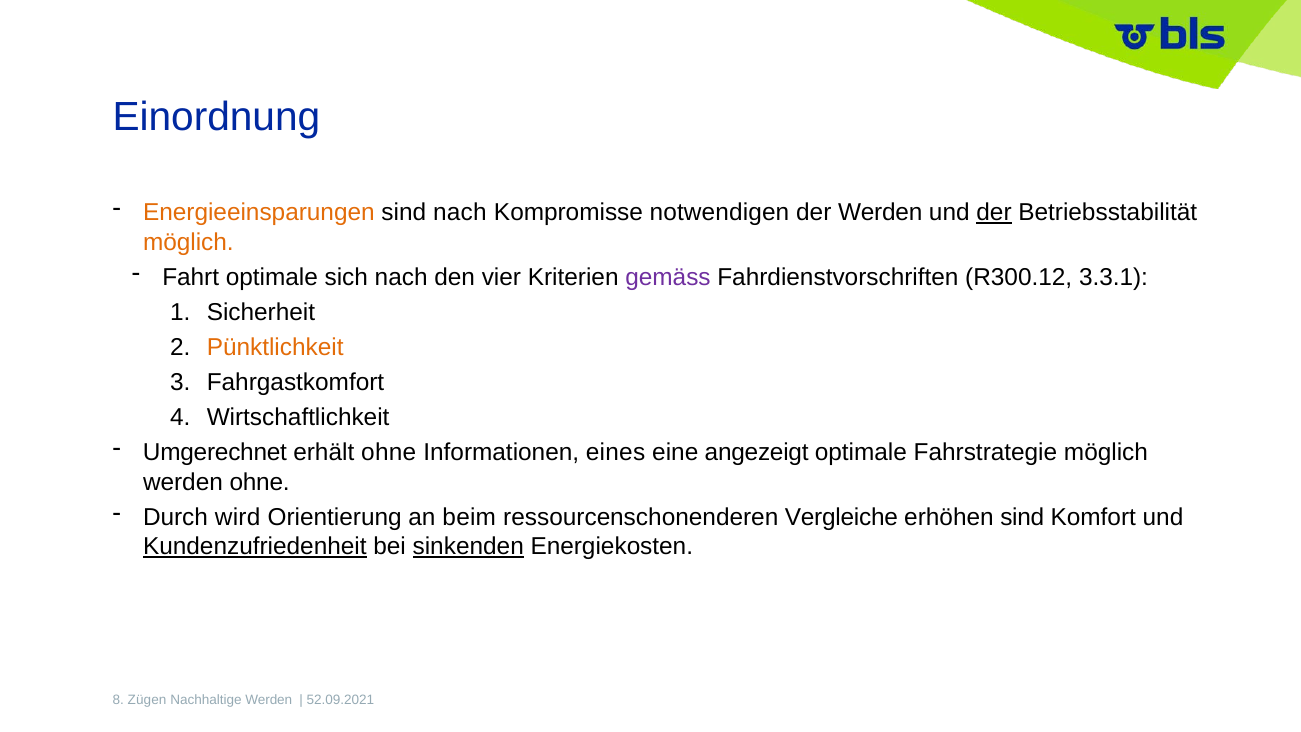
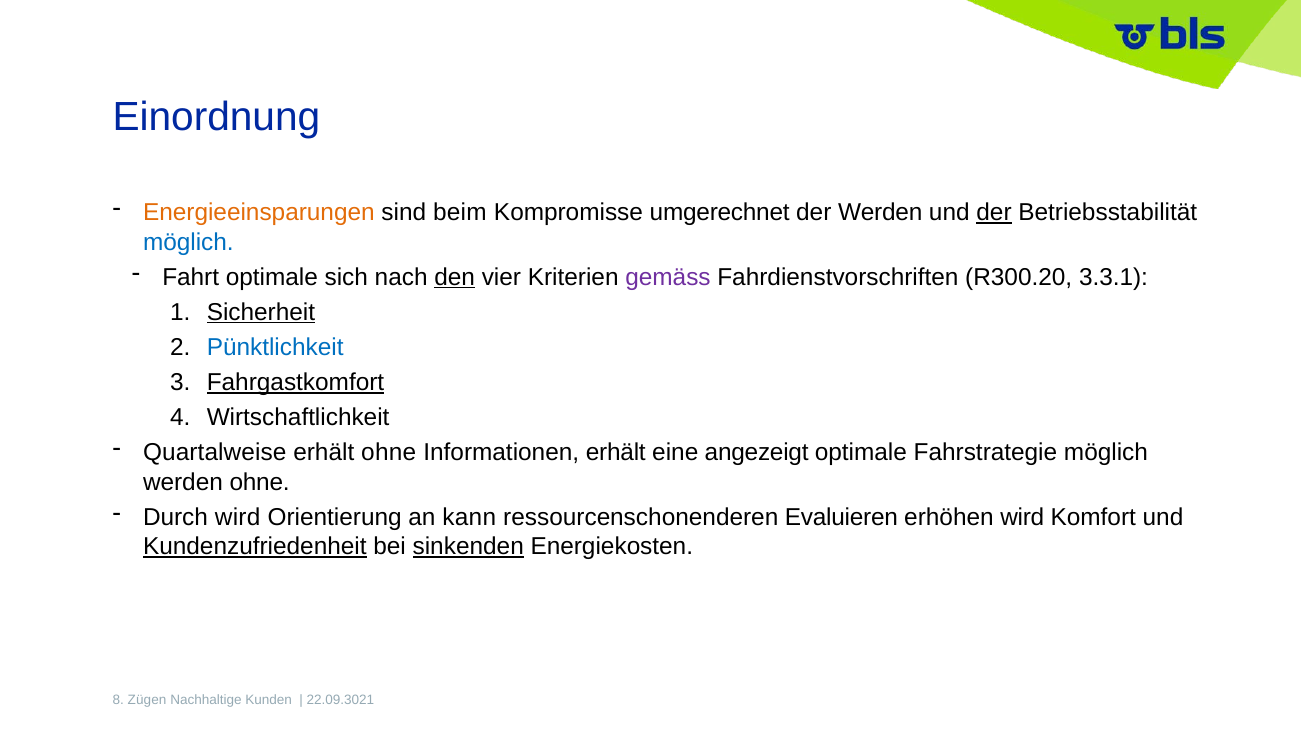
sind nach: nach -> beim (460, 213)
notwendigen: notwendigen -> umgerechnet (720, 213)
möglich colour: orange -> blue (188, 242)
den underline: none -> present (455, 277)
R300.12: R300.12 -> R300.20 (1019, 277)
Sicherheit underline: none -> present (261, 312)
Pünktlichkeit colour: orange -> blue (275, 347)
Fahrgastkomfort underline: none -> present (295, 382)
Umgerechnet: Umgerechnet -> Quartalweise (215, 453)
Informationen eines: eines -> erhält (616, 453)
beim: beim -> kann (469, 517)
Vergleiche: Vergleiche -> Evaluieren (841, 517)
erhöhen sind: sind -> wird (1022, 517)
Nachhaltige Werden: Werden -> Kunden (269, 700)
52.09.2021: 52.09.2021 -> 22.09.3021 (340, 700)
